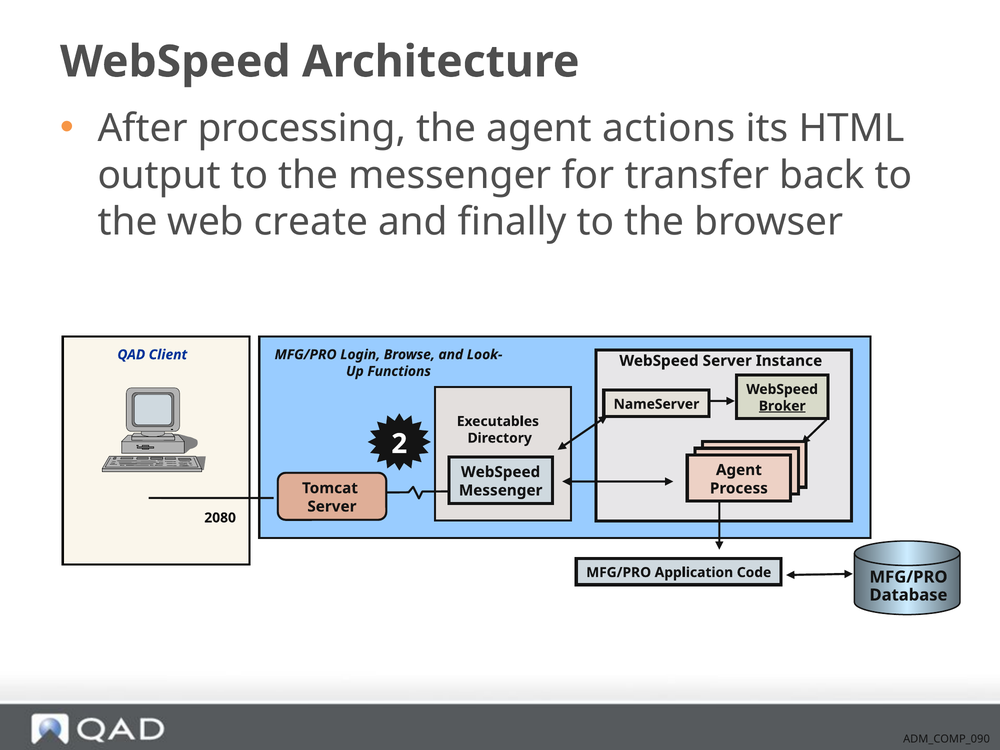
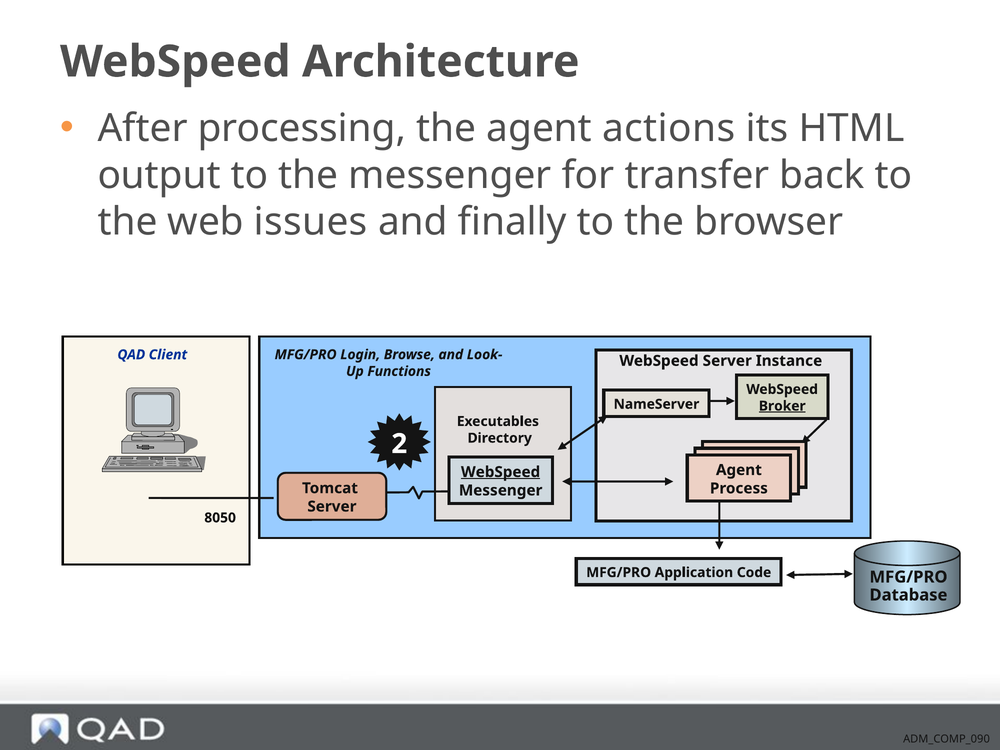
create: create -> issues (311, 222)
WebSpeed underline: none -> present (501, 472)
2080: 2080 -> 8050 (220, 518)
